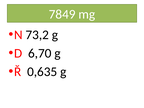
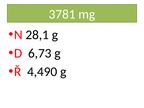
7849: 7849 -> 3781 (62, 14)
73,2: 73,2 -> 28,1 (37, 35)
6,70: 6,70 -> 6,73 (40, 53)
0,635: 0,635 -> 4,490 (42, 72)
